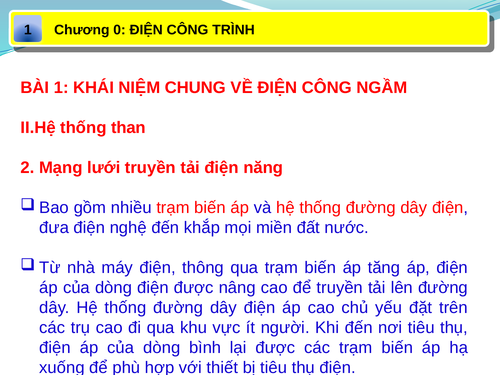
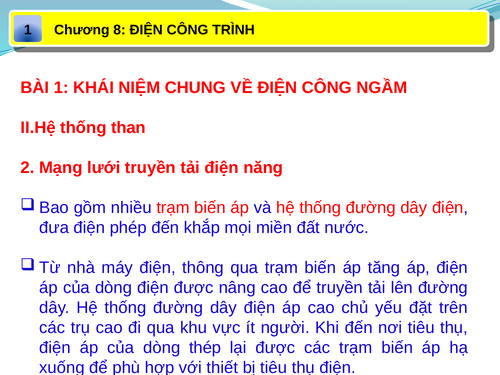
0: 0 -> 8 (120, 30)
nghệ: nghệ -> phép (128, 228)
bình: bình -> thép (205, 348)
